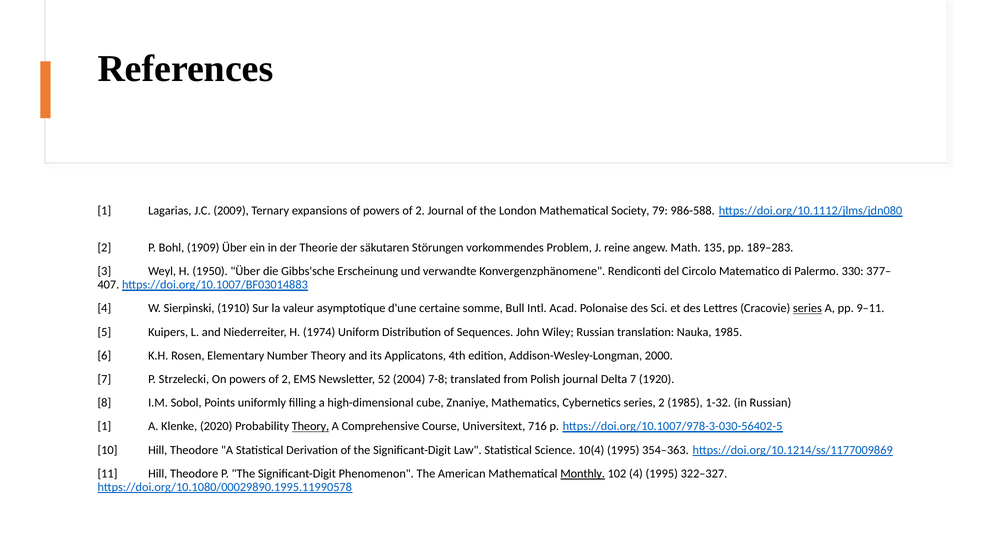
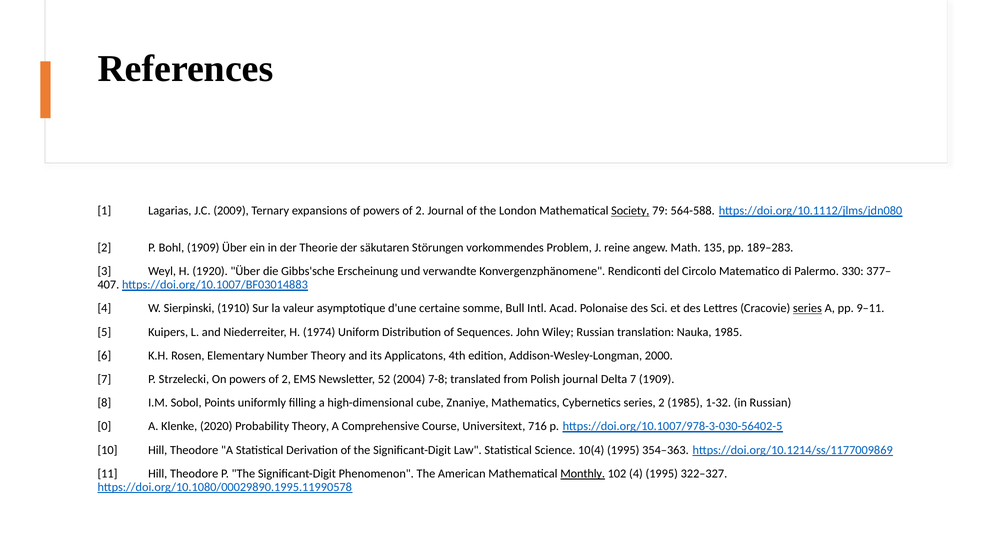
Society underline: none -> present (630, 211)
986-588: 986-588 -> 564-588 (693, 211)
1950: 1950 -> 1920 (210, 271)
7 1920: 1920 -> 1909 (657, 379)
1: 1 -> 0 (104, 426)
Theory underline: present -> none (310, 426)
